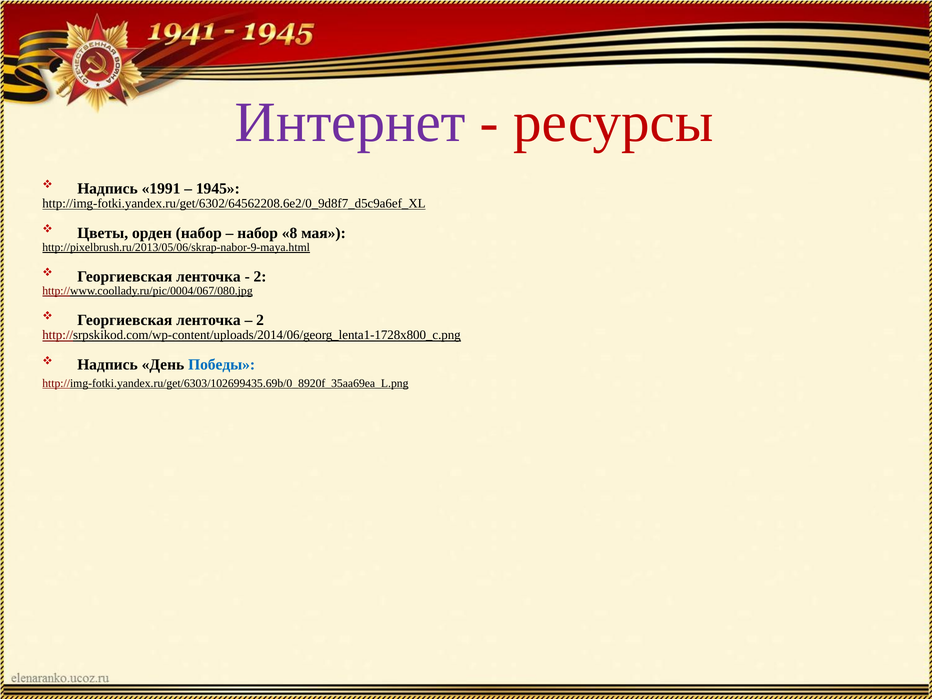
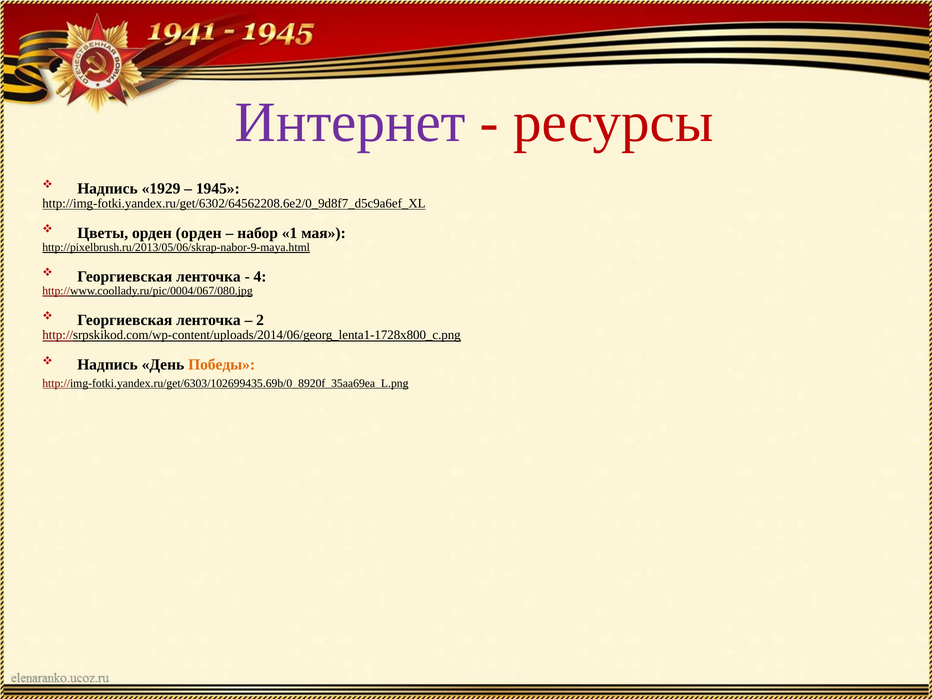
1991: 1991 -> 1929 (161, 188)
орден набор: набор -> орден (199, 233)
8: 8 -> 1 (290, 233)
2: 2 -> 4 (260, 277)
Победы colour: blue -> orange (222, 365)
